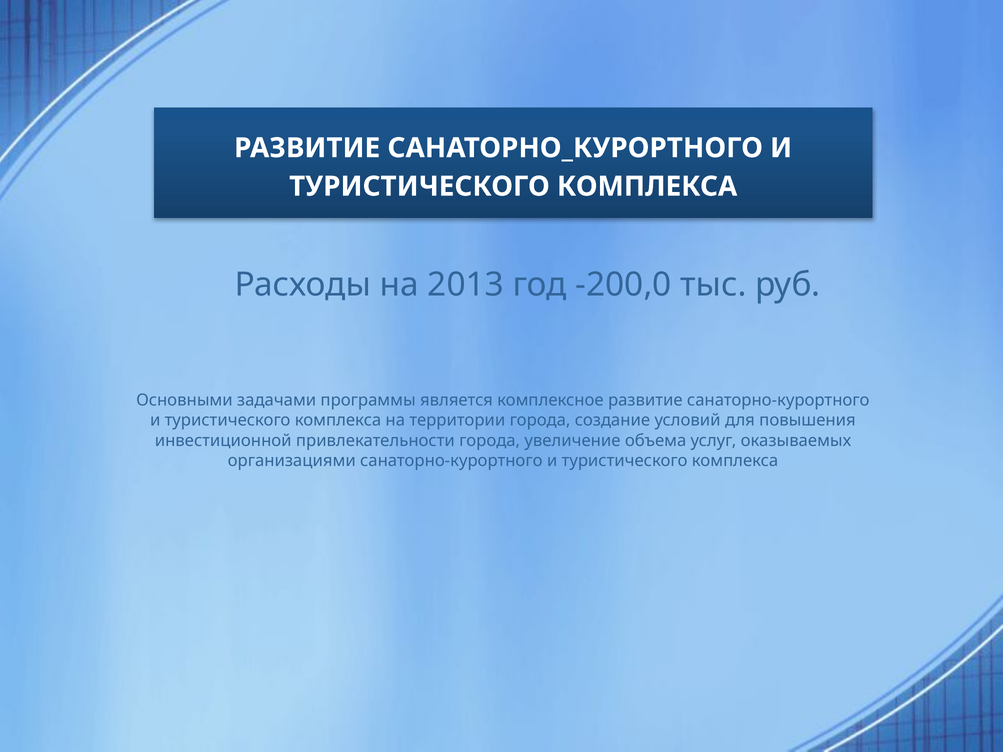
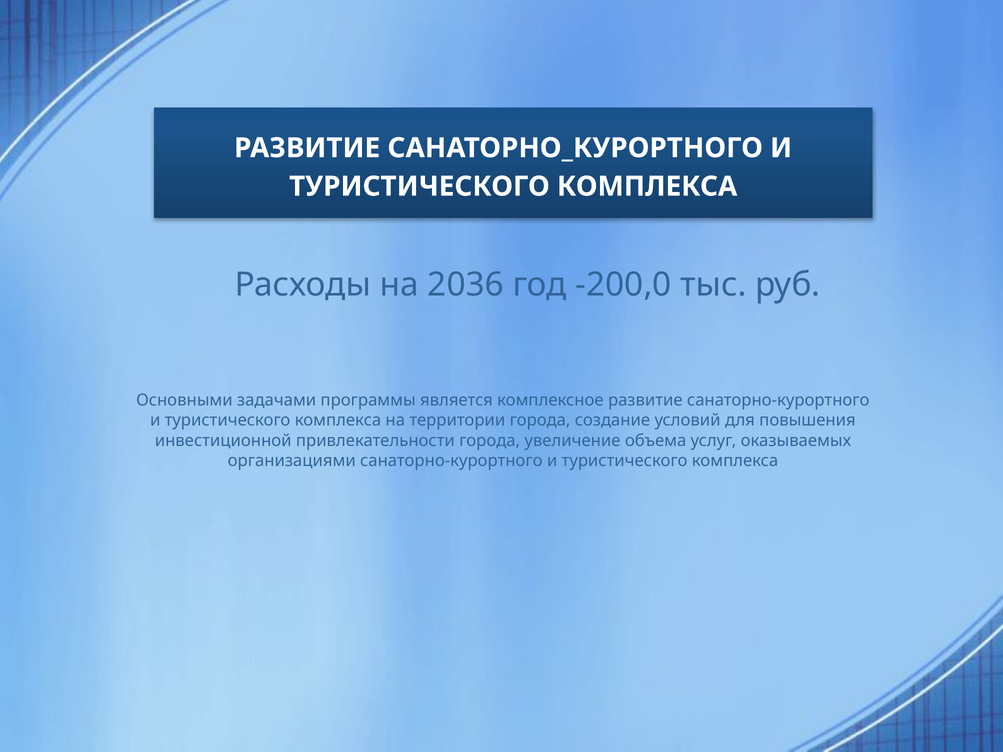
2013: 2013 -> 2036 (466, 285)
